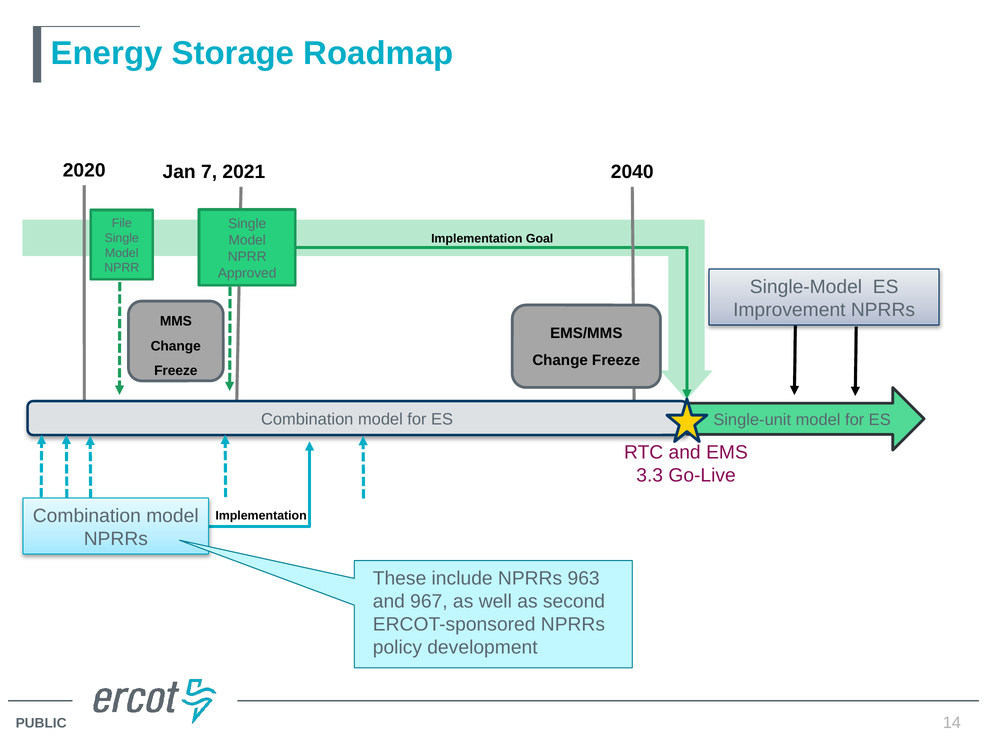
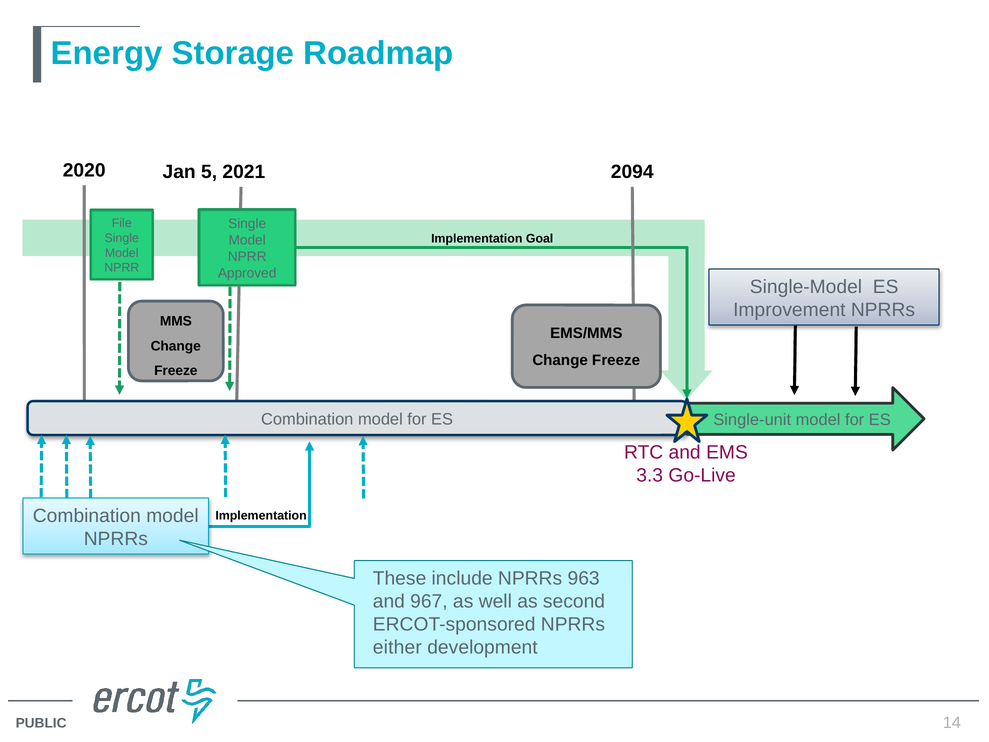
7: 7 -> 5 (209, 172)
2040: 2040 -> 2094 (632, 172)
policy: policy -> either (397, 647)
